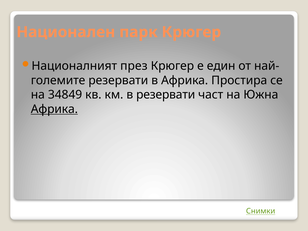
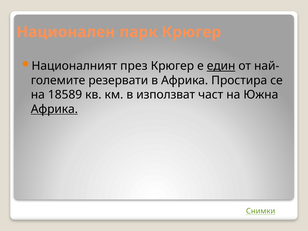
един underline: none -> present (221, 66)
34849: 34849 -> 18589 (65, 95)
в резервати: резервати -> използват (166, 95)
